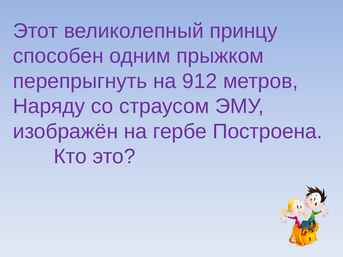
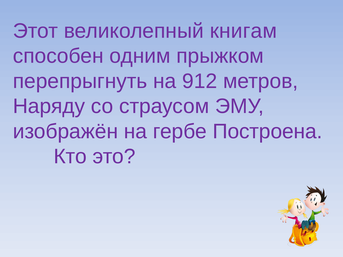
принцу: принцу -> книгам (243, 31)
